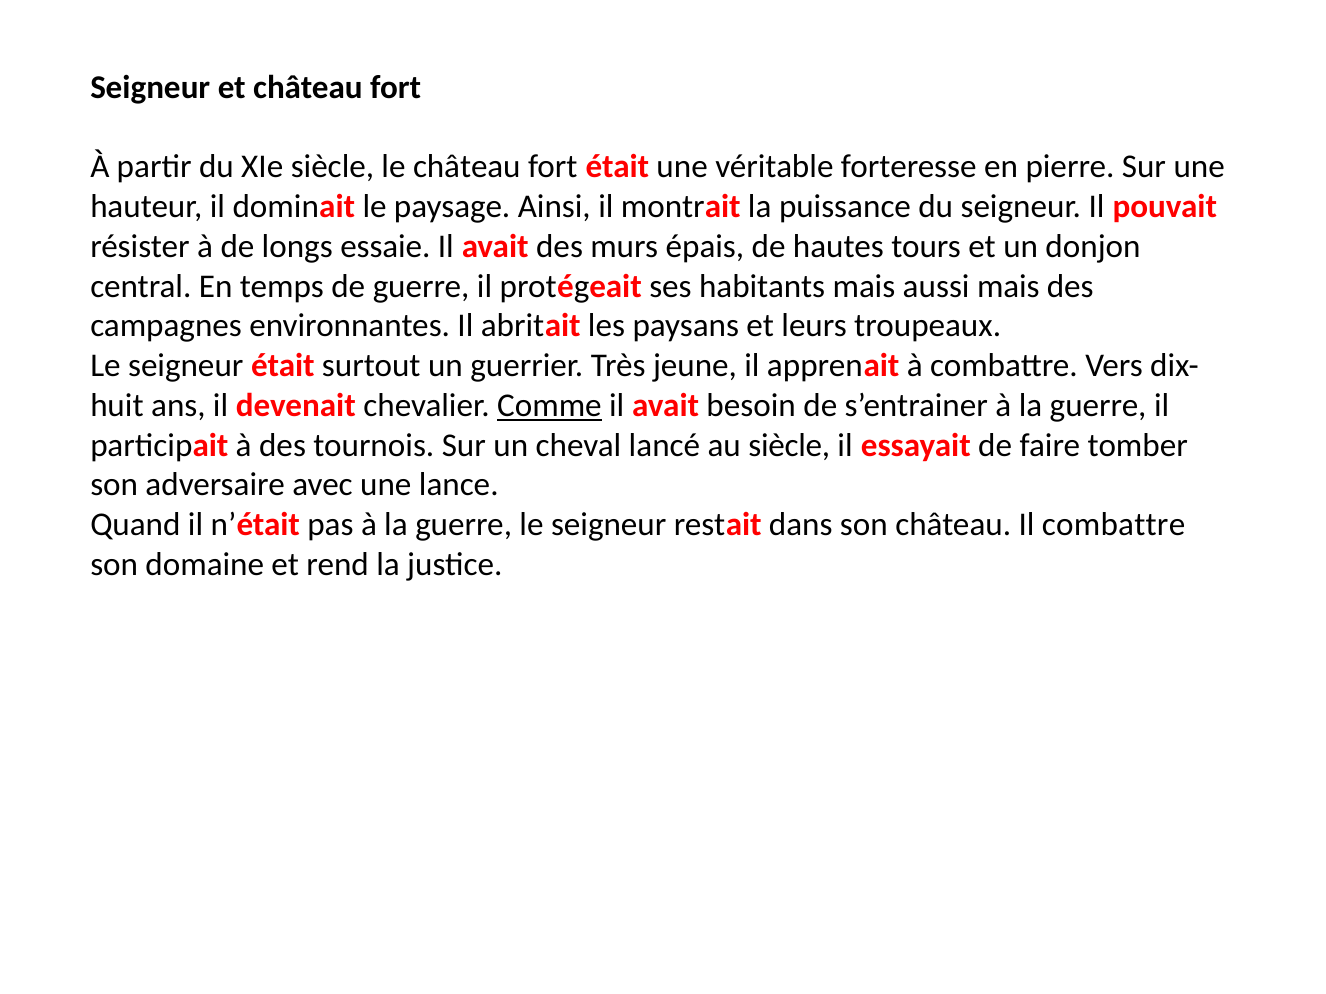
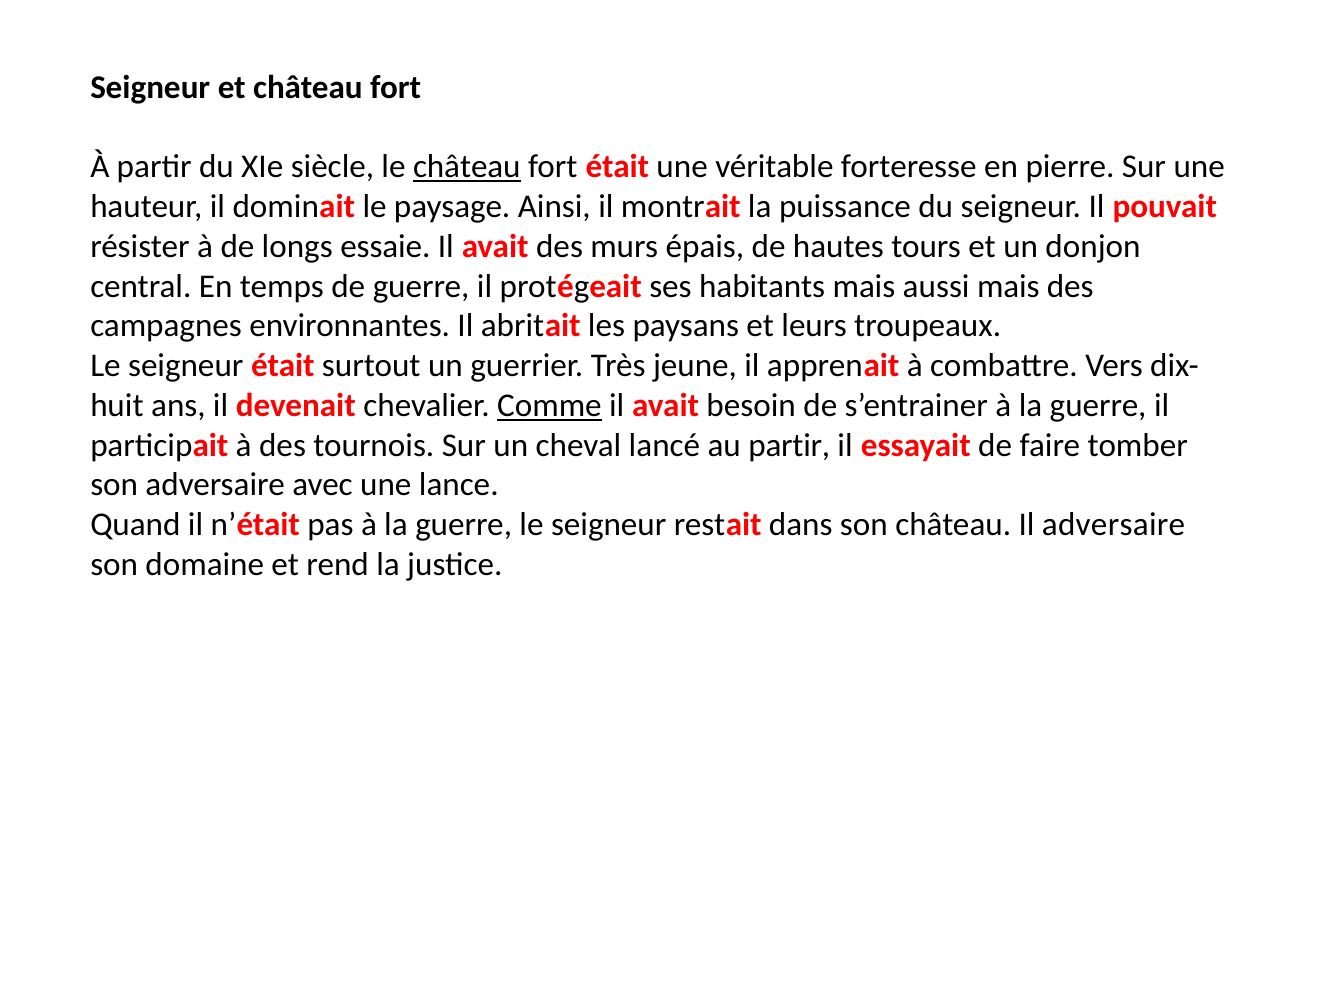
château underline: none -> present (467, 167)
au siècle: siècle -> partir (789, 445)
Il combattre: combattre -> adversaire (1114, 525)
